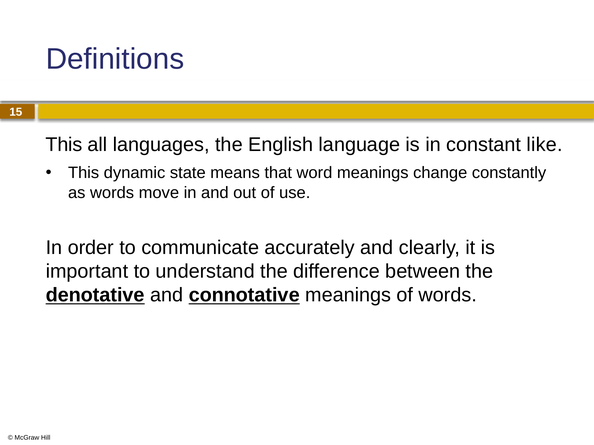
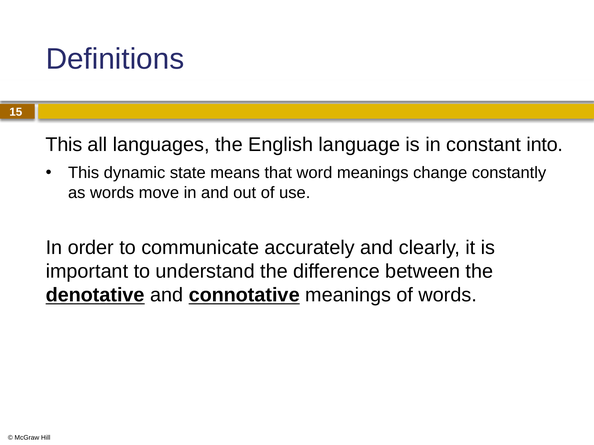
like: like -> into (545, 145)
